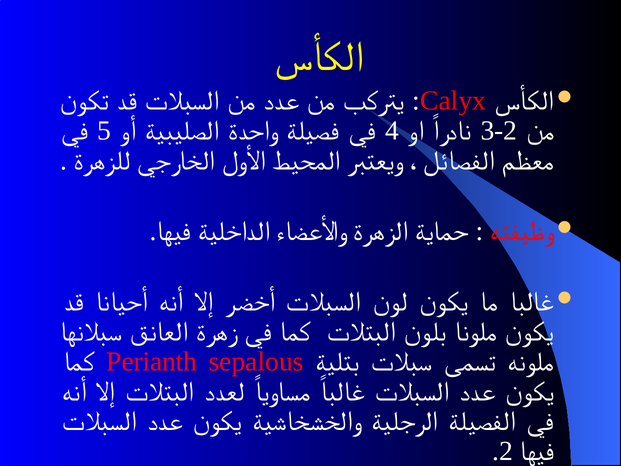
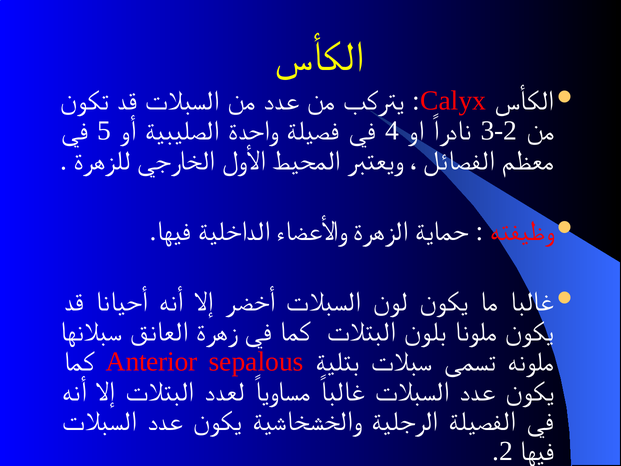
Perianth: Perianth -> Anterior (152, 361)
